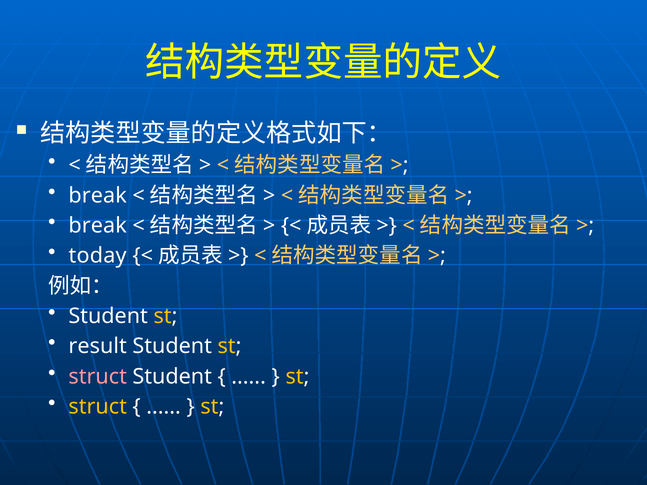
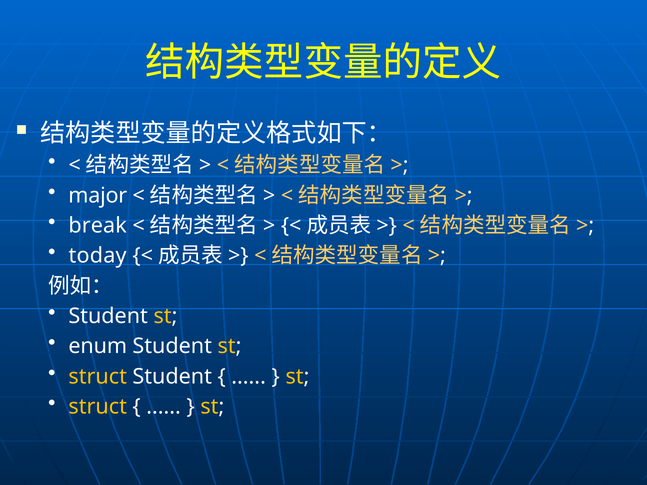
break: break -> major (98, 196)
result: result -> enum (98, 347)
struct colour: pink -> yellow (98, 377)
